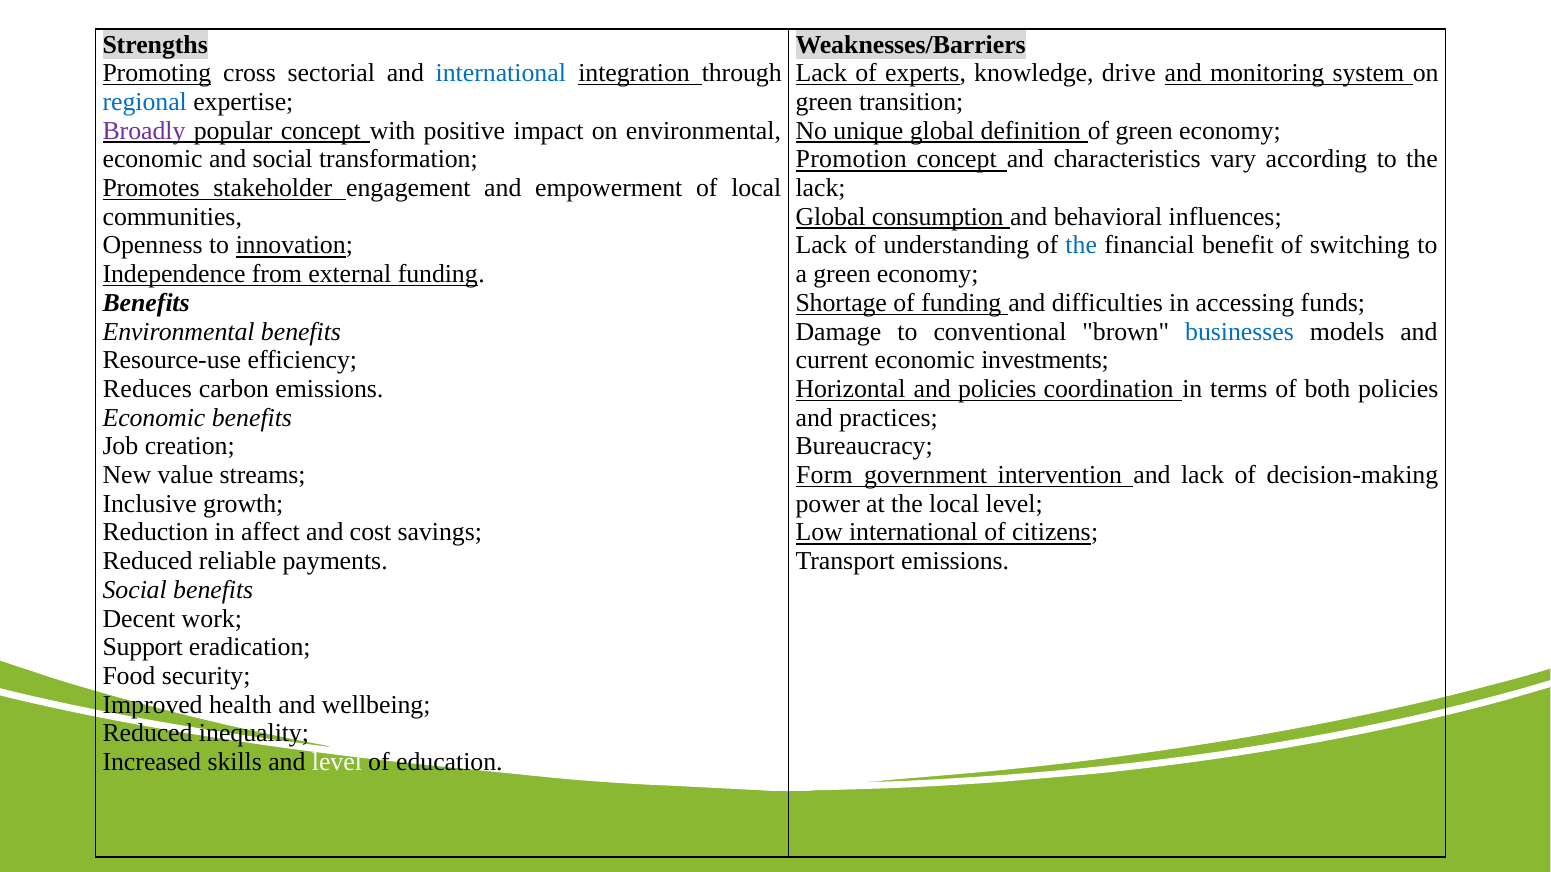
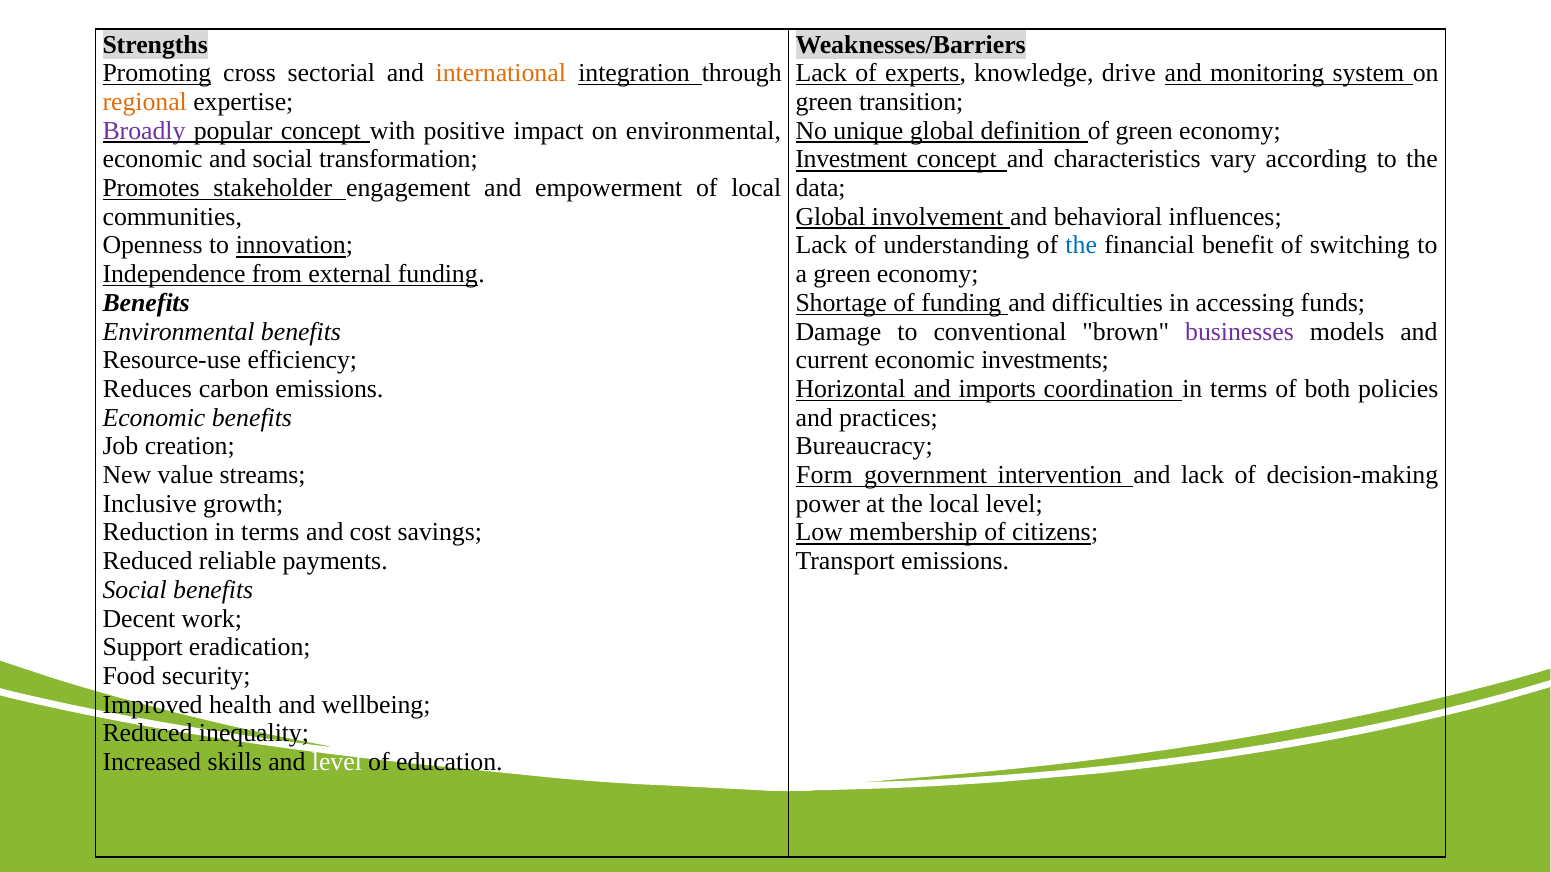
international colour: blue -> orange (501, 73)
regional colour: blue -> orange (145, 102)
Promotion: Promotion -> Investment (851, 159)
lack: lack -> data (821, 188)
consumption: consumption -> involvement (938, 217)
businesses colour: blue -> purple (1240, 332)
and policies: policies -> imports (997, 389)
Reduction in affect: affect -> terms (270, 533)
Low international: international -> membership (913, 533)
